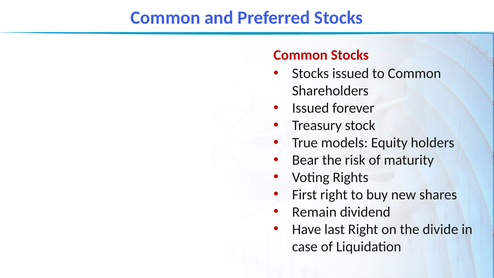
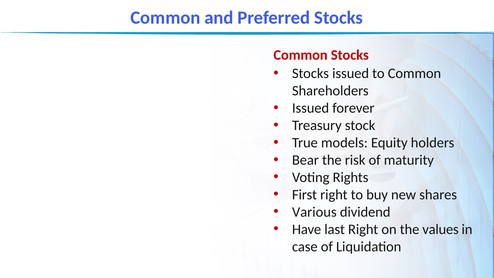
Remain: Remain -> Various (314, 212)
divide: divide -> values (441, 229)
